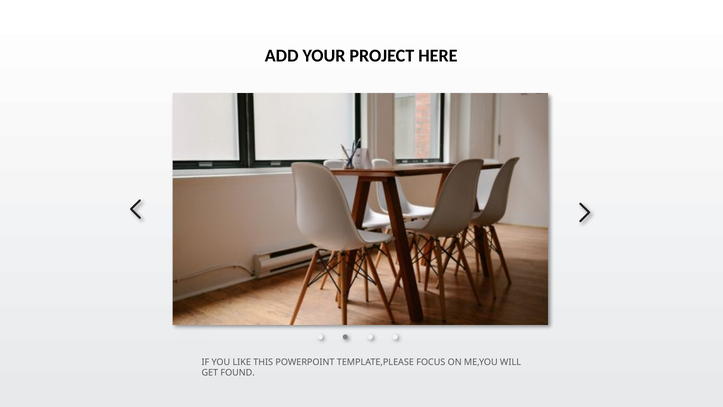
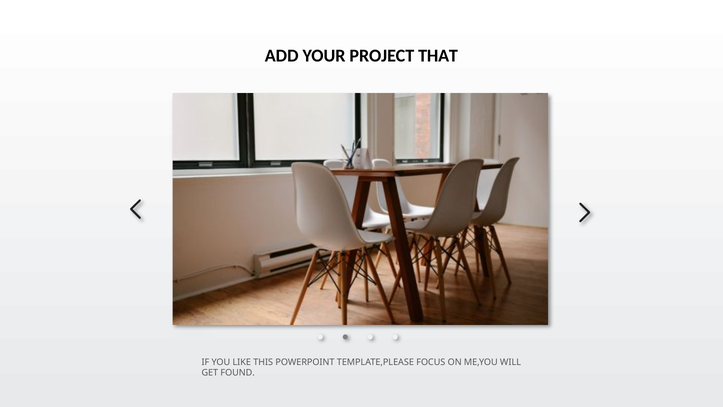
HERE: HERE -> THAT (438, 56)
